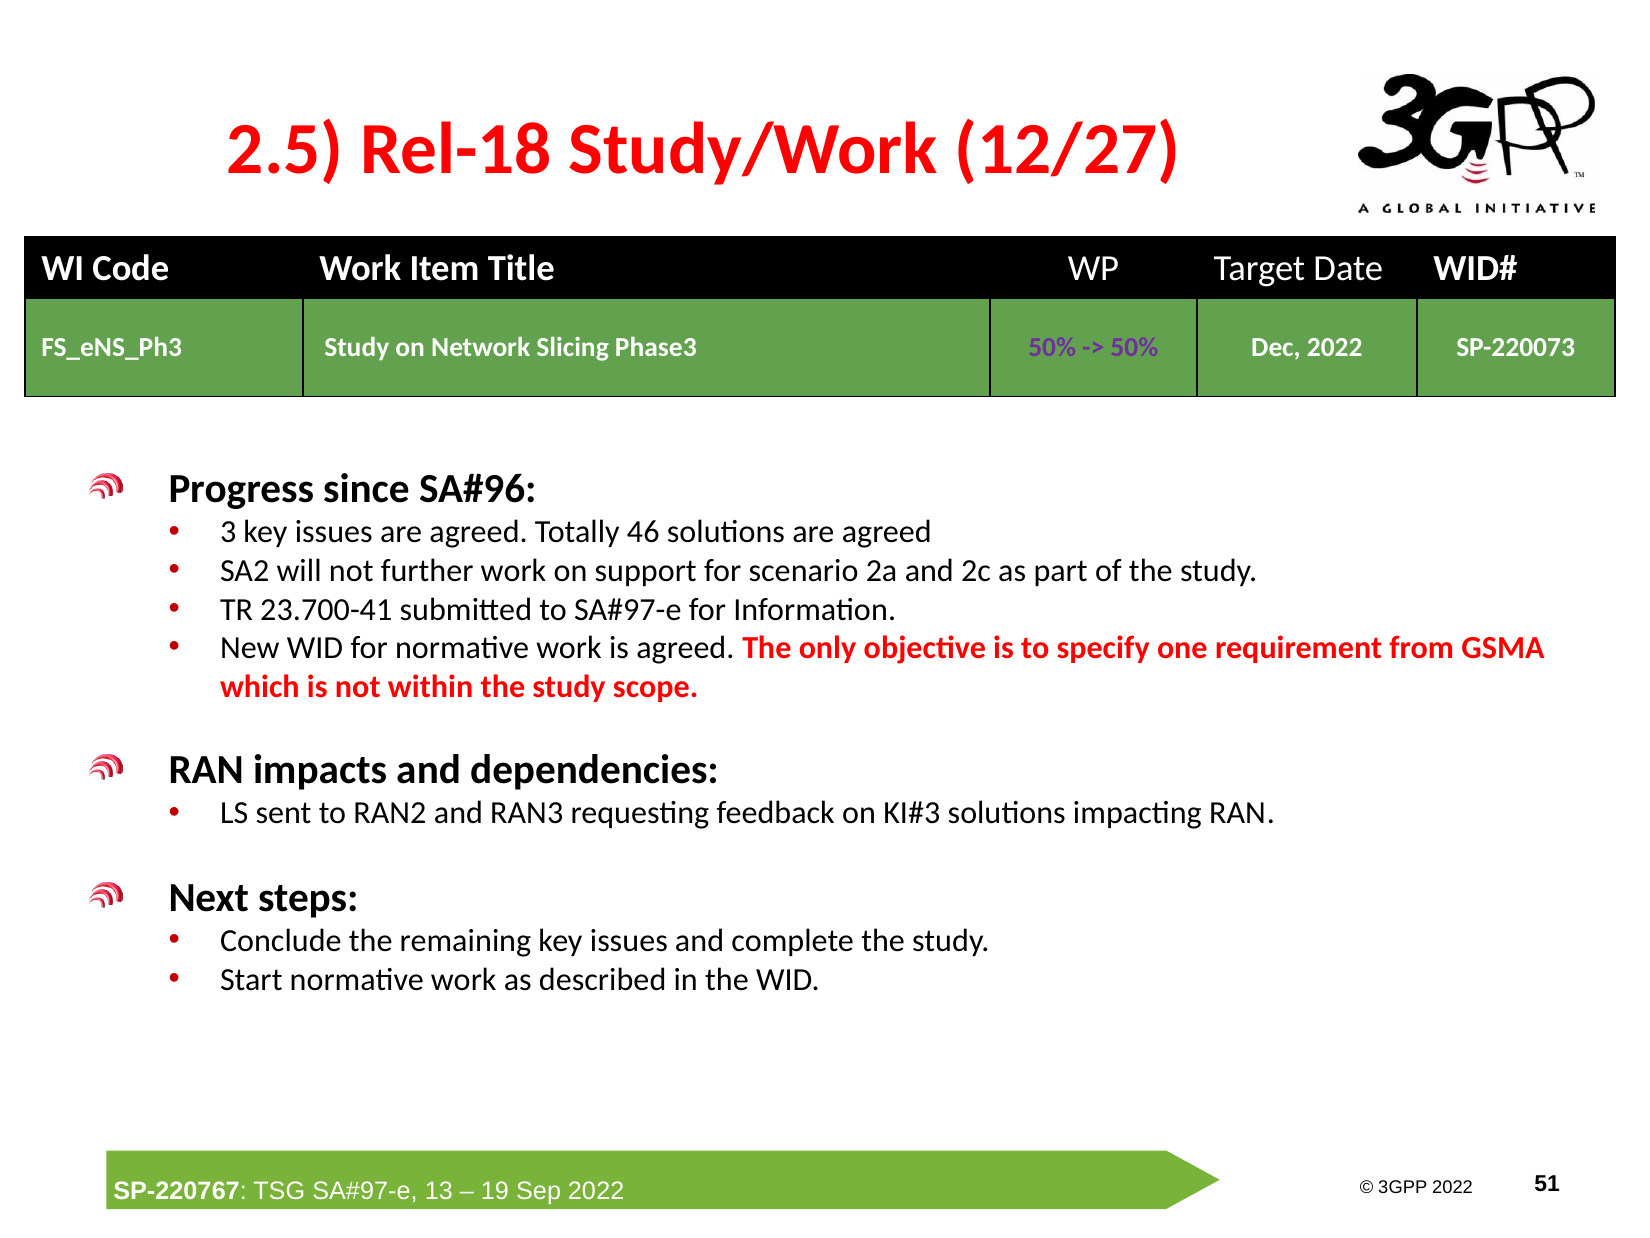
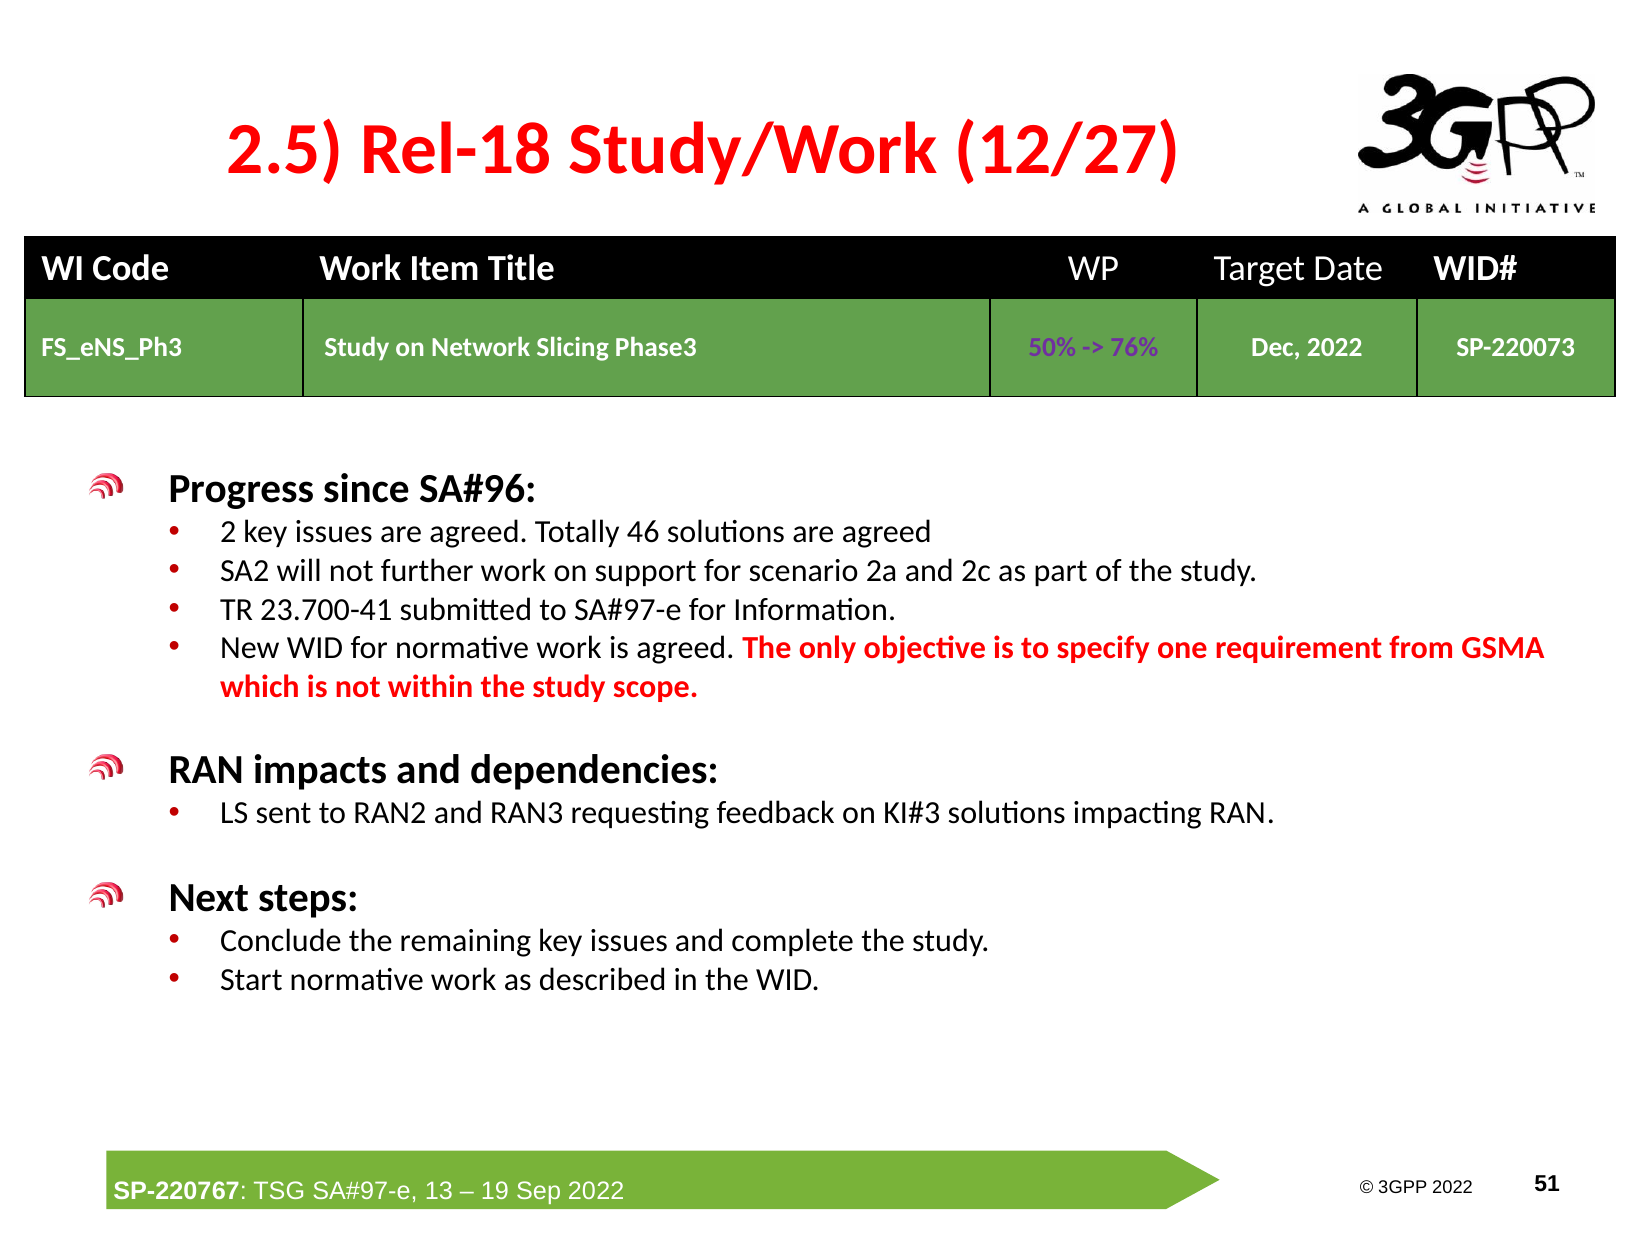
50%: 50% -> 76% (1134, 348)
3: 3 -> 2 (228, 532)
